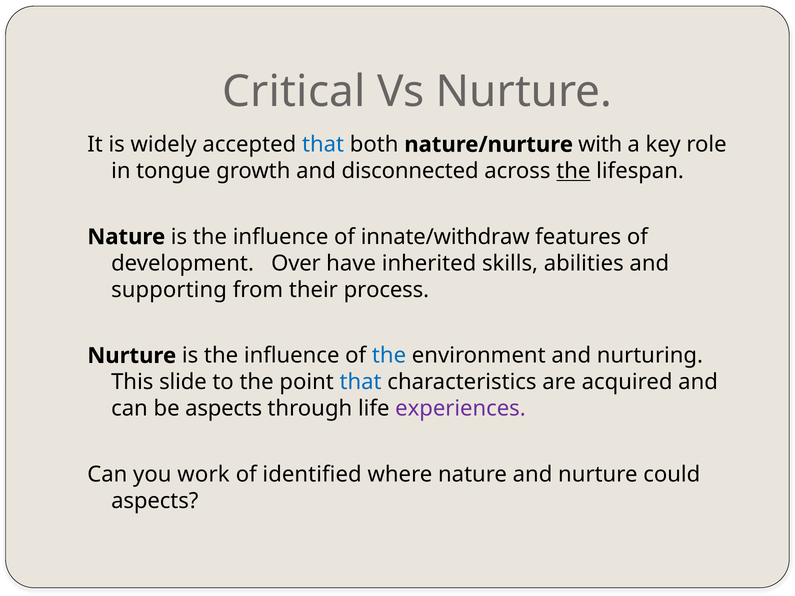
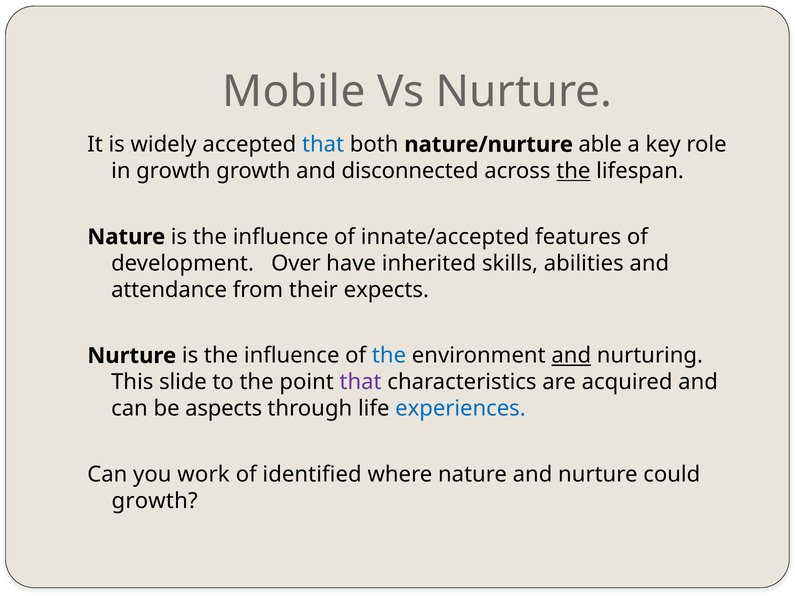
Critical: Critical -> Mobile (294, 92)
with: with -> able (600, 145)
in tongue: tongue -> growth (173, 171)
innate/withdraw: innate/withdraw -> innate/accepted (445, 237)
supporting: supporting -> attendance (169, 290)
process: process -> expects (386, 290)
and underline: none -> present (571, 356)
that colour: blue -> purple (361, 382)
experiences colour: purple -> blue (460, 409)
aspects: aspects -> growth (155, 501)
